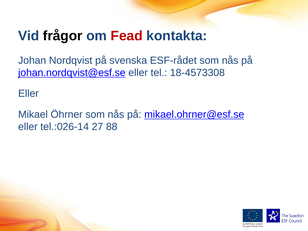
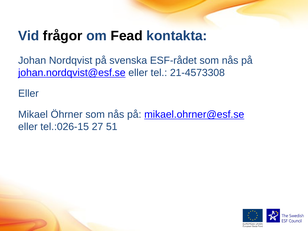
Fead colour: red -> black (127, 36)
18-4573308: 18-4573308 -> 21-4573308 (197, 73)
tel.:026-14: tel.:026-14 -> tel.:026-15 (65, 127)
88: 88 -> 51 (112, 127)
